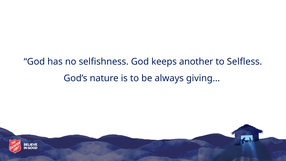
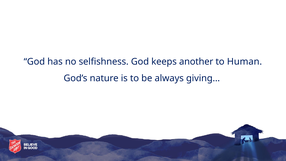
Selfless: Selfless -> Human (244, 62)
